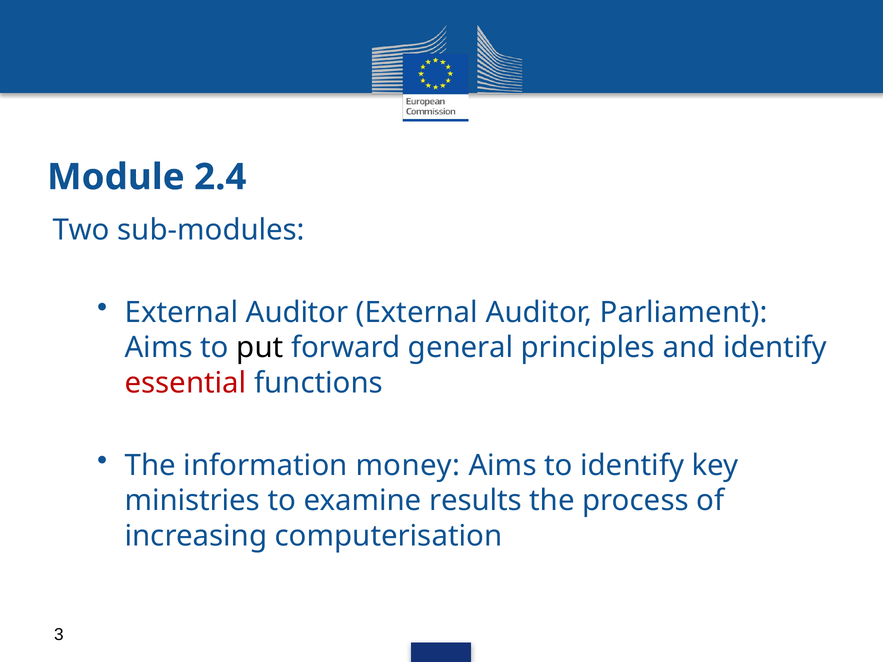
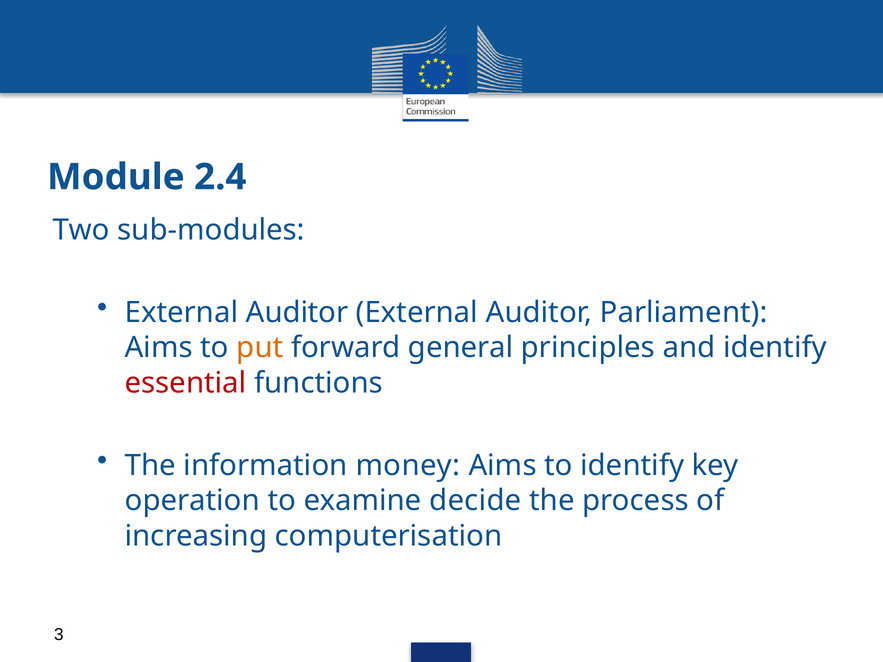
put colour: black -> orange (260, 348)
ministries: ministries -> operation (192, 501)
results: results -> decide (475, 501)
